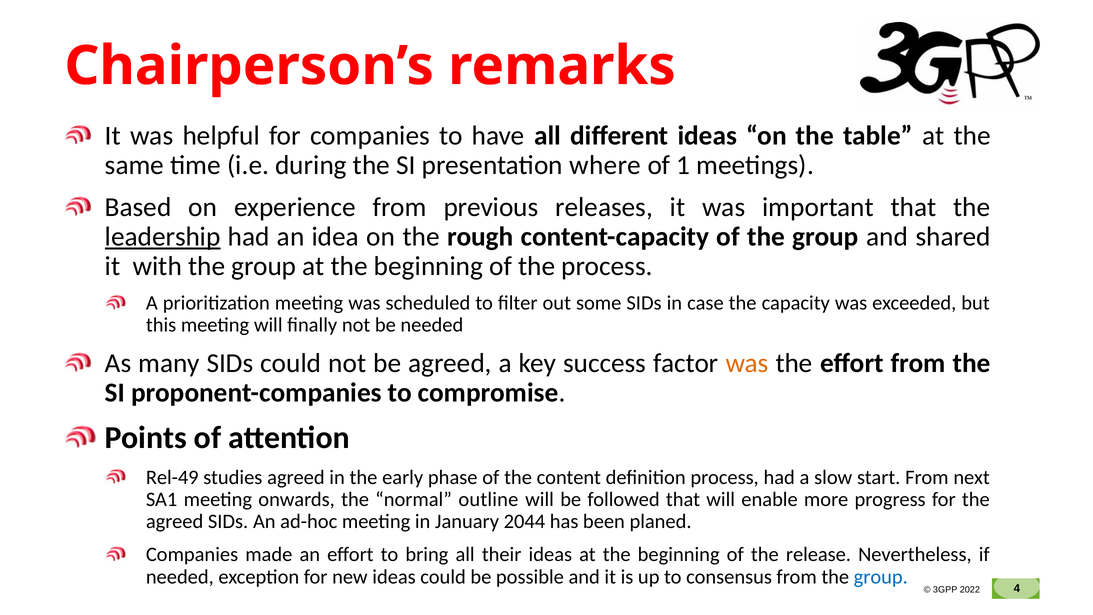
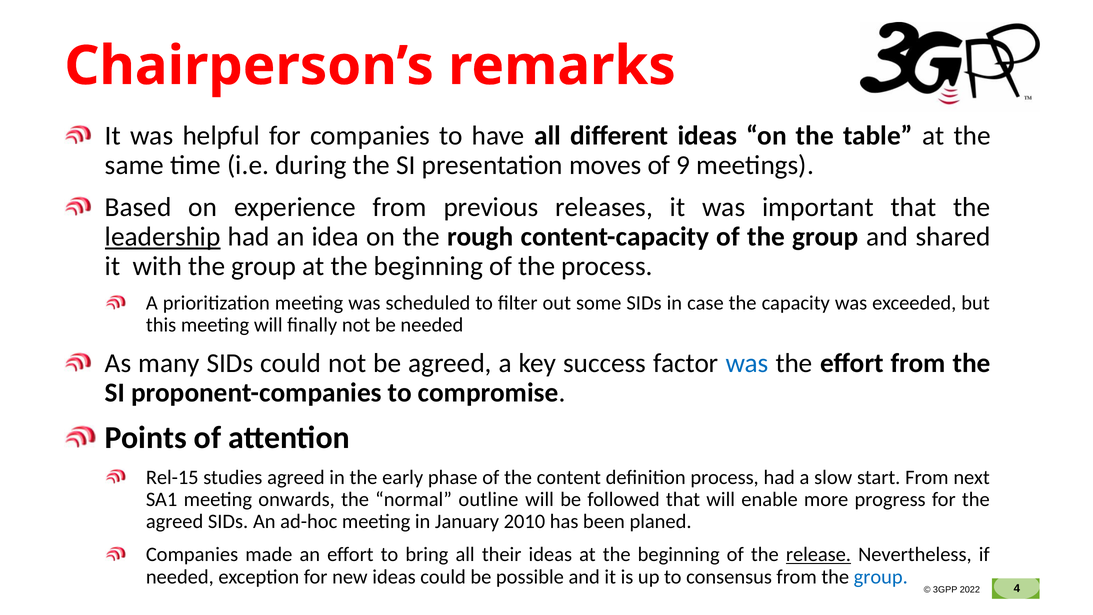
where: where -> moves (605, 165)
1: 1 -> 9 (683, 165)
was colour: orange -> blue (747, 363)
Rel-49: Rel-49 -> Rel-15 (172, 477)
2044: 2044 -> 2010 (524, 521)
release underline: none -> present (818, 554)
